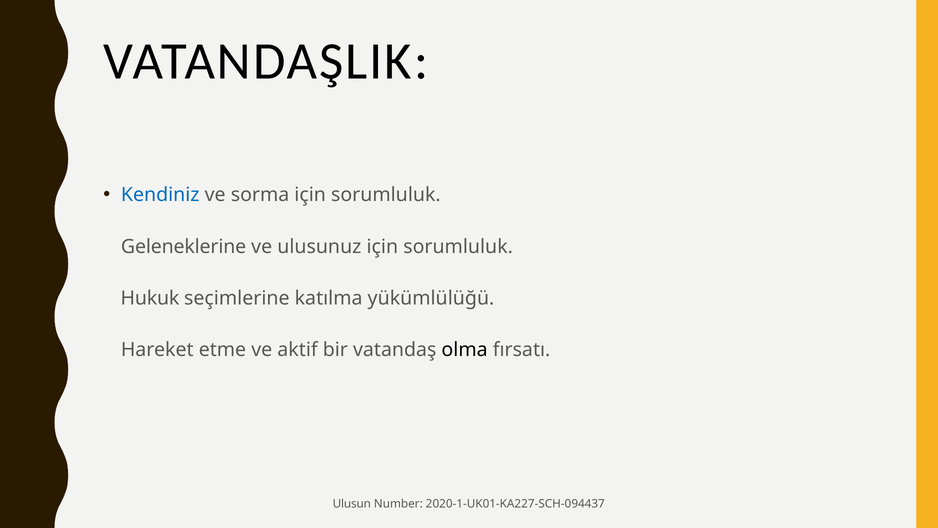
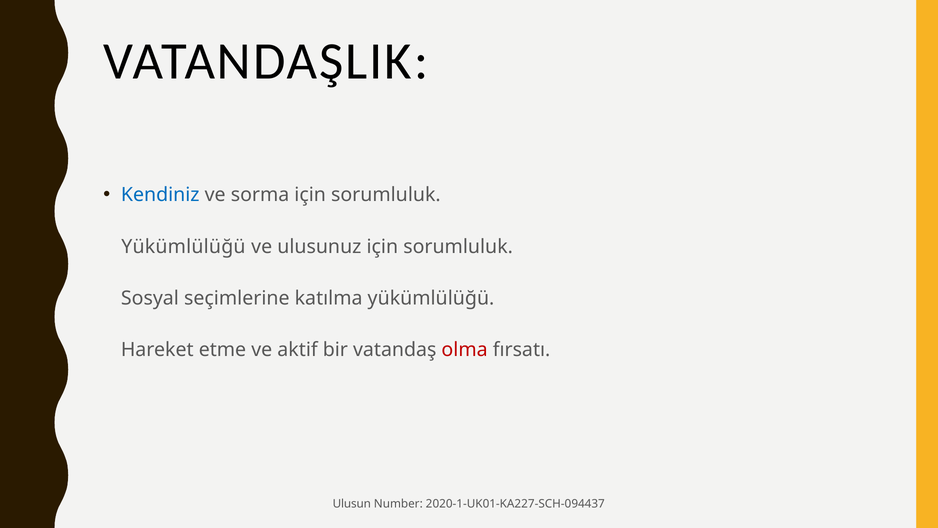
Geleneklerine: Geleneklerine -> Yükümlülüğü (183, 246)
Hukuk: Hukuk -> Sosyal (150, 298)
olma colour: black -> red (465, 350)
